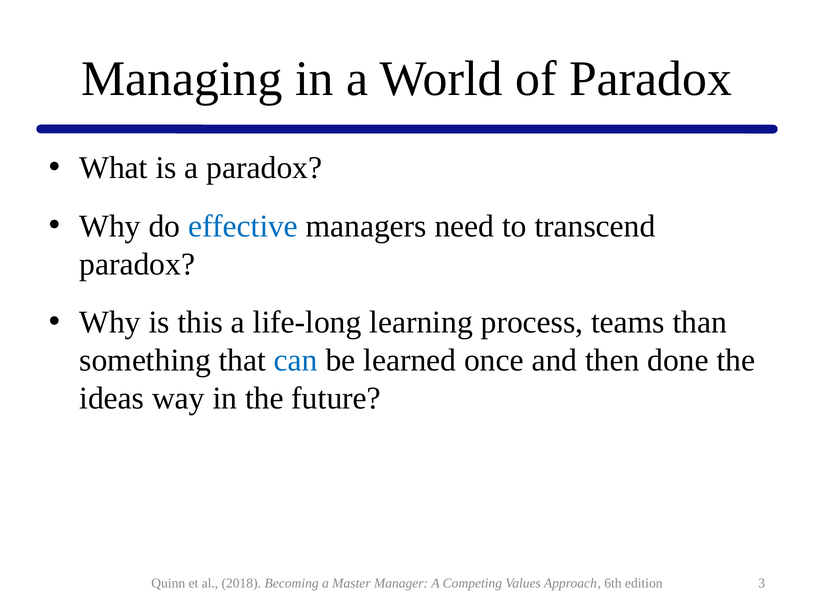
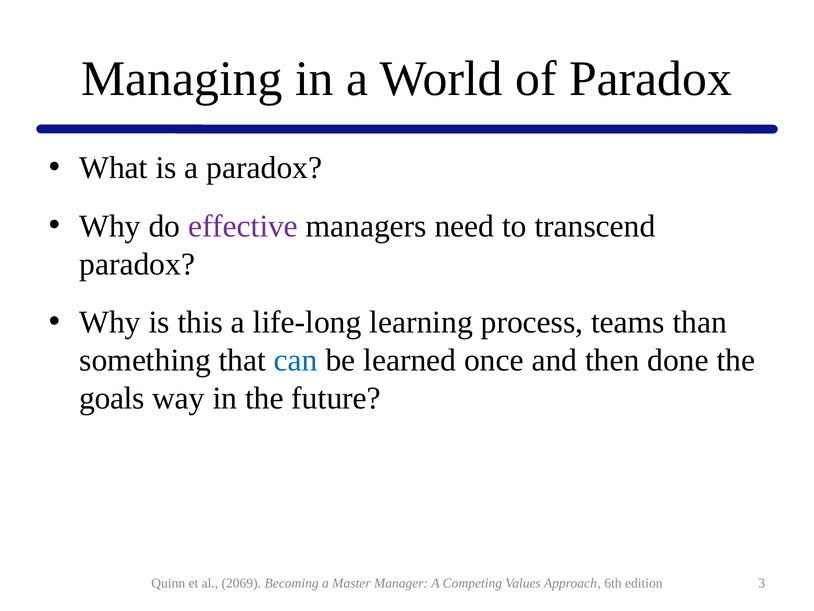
effective colour: blue -> purple (243, 226)
ideas: ideas -> goals (112, 398)
2018: 2018 -> 2069 (241, 583)
